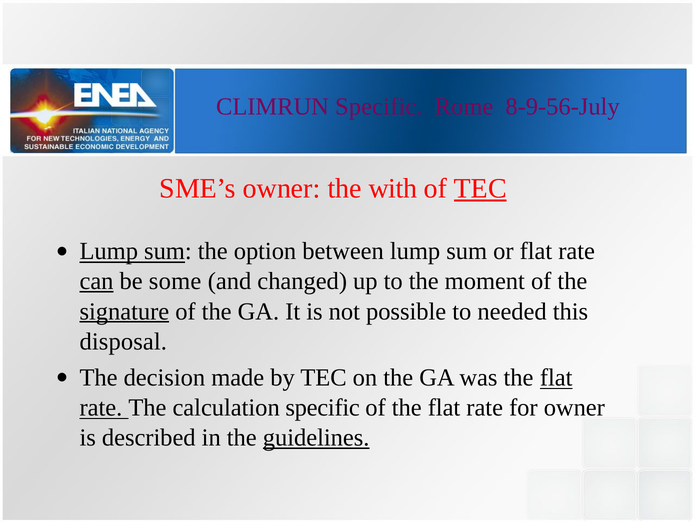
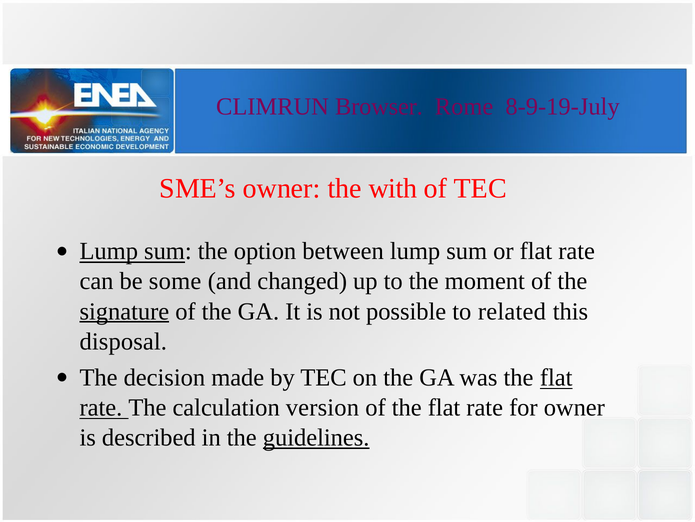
CLIMRUN Specific: Specific -> Browser (379, 106)
8-9-56-July: 8-9-56-July -> 8-9-19-July (563, 106)
TEC underline: present -> none (480, 188)
can underline: present -> none (97, 281)
needed: needed -> related (512, 311)
calculation specific: specific -> version (322, 407)
